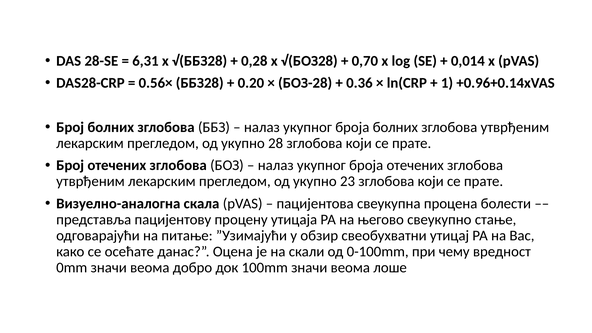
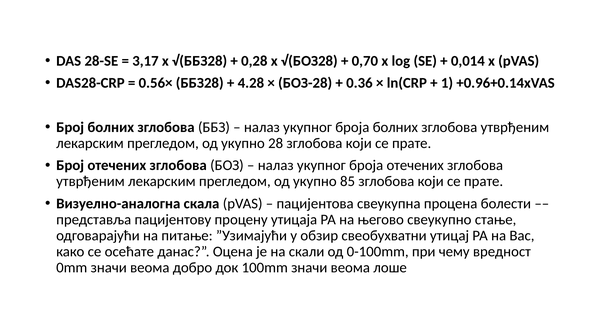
6,31: 6,31 -> 3,17 (145, 61)
0.20: 0.20 -> 4.28 (251, 83)
23: 23 -> 85 (348, 181)
